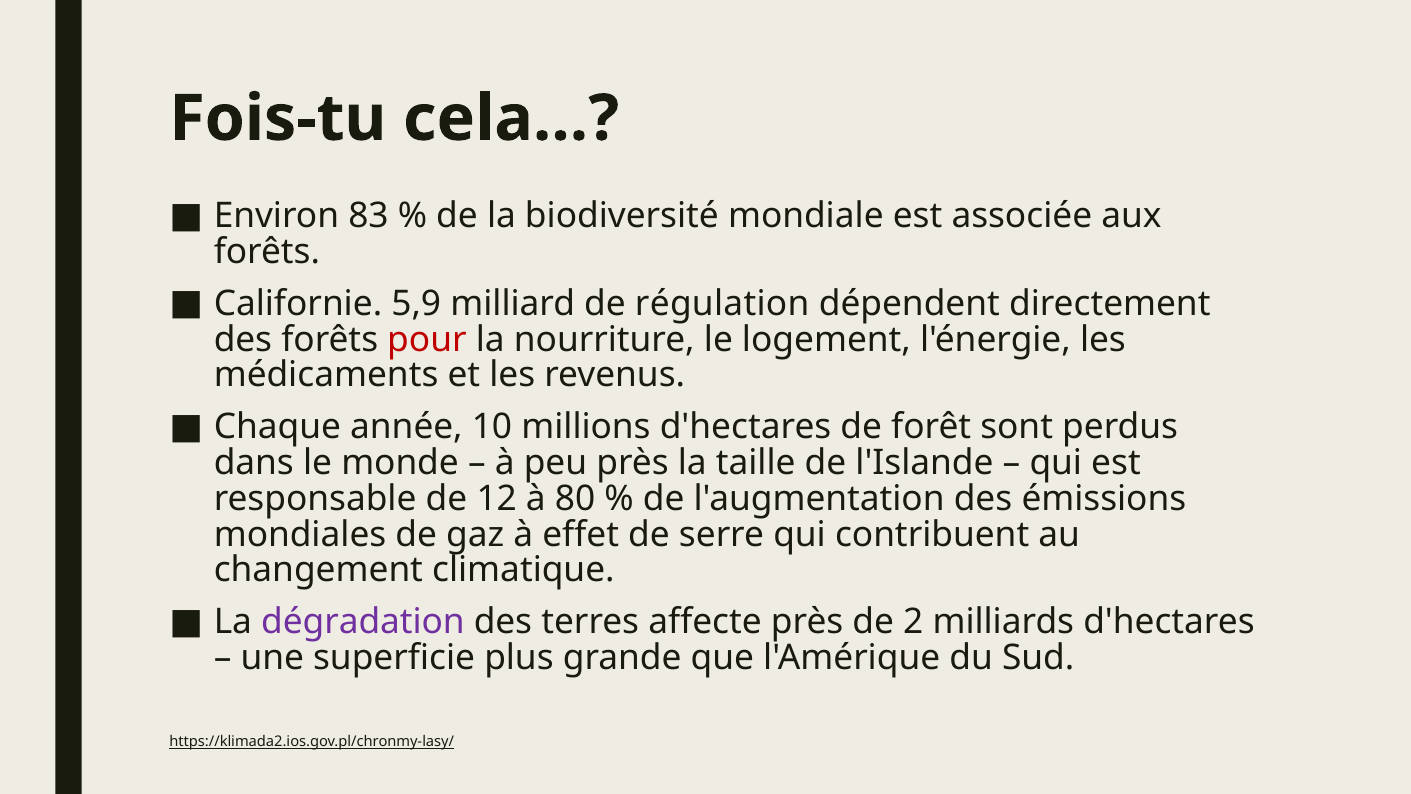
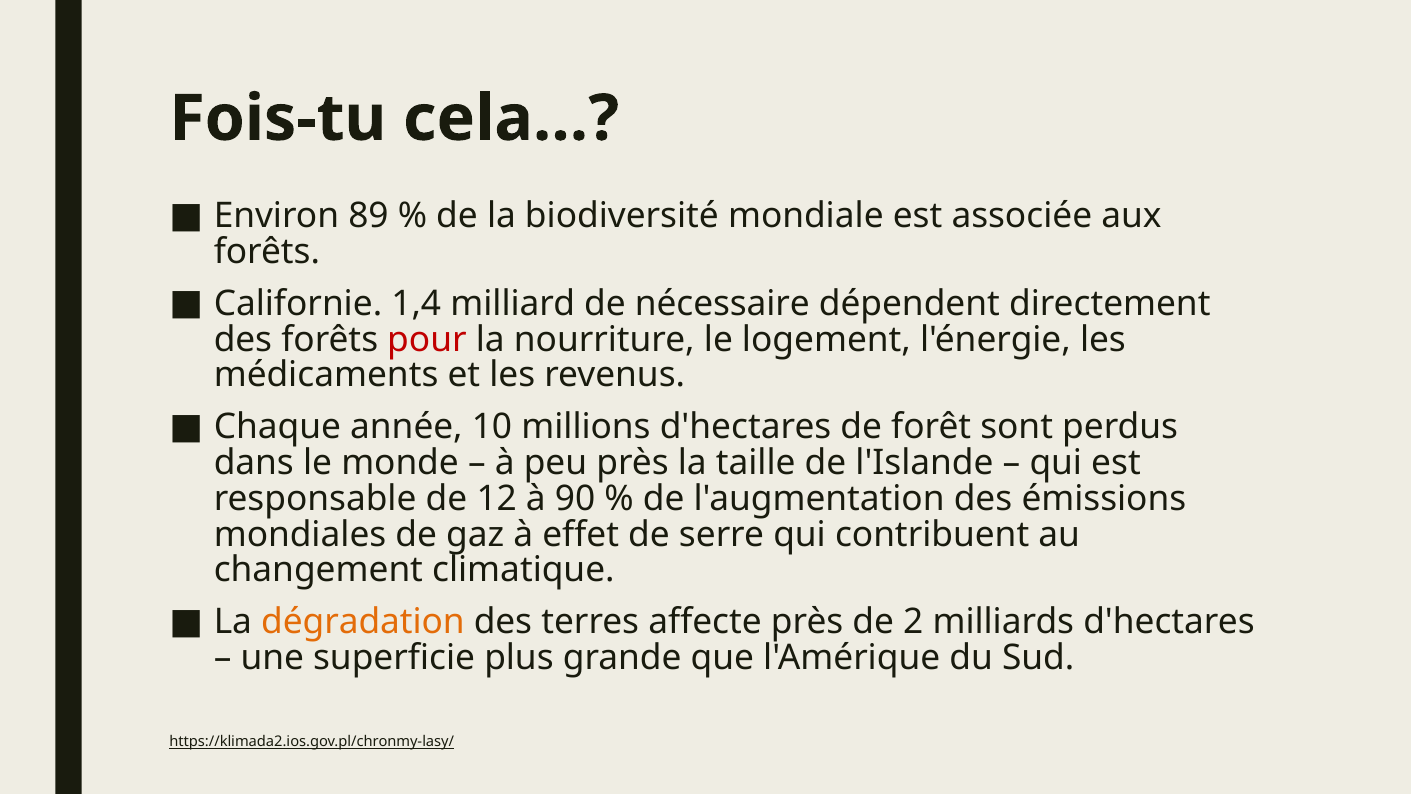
83: 83 -> 89 (368, 216)
5,9: 5,9 -> 1,4 (416, 303)
régulation: régulation -> nécessaire (722, 303)
80: 80 -> 90 (575, 498)
dégradation colour: purple -> orange (363, 622)
